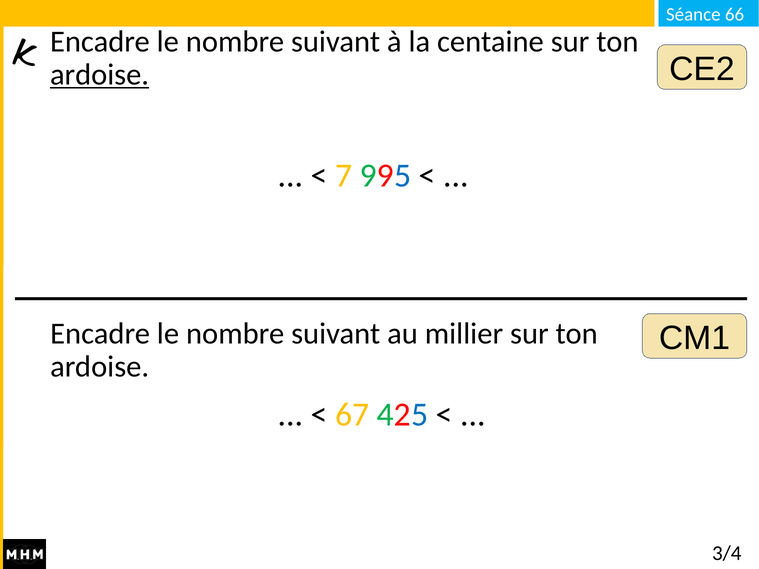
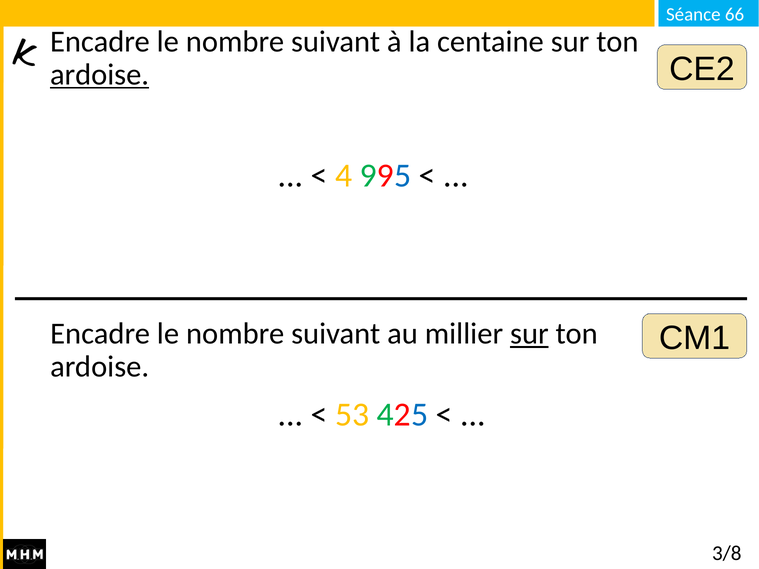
7: 7 -> 4 (344, 176)
sur underline: none -> present (529, 334)
67: 67 -> 53 (352, 415)
3/4: 3/4 -> 3/8 (727, 554)
